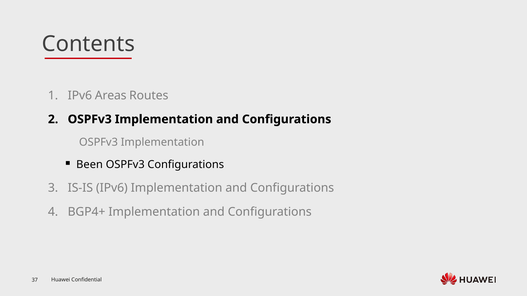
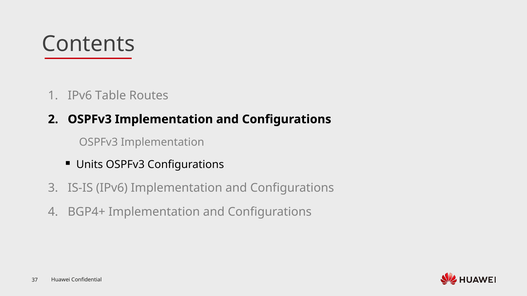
Areas: Areas -> Table (111, 96)
Been: Been -> Units (90, 165)
